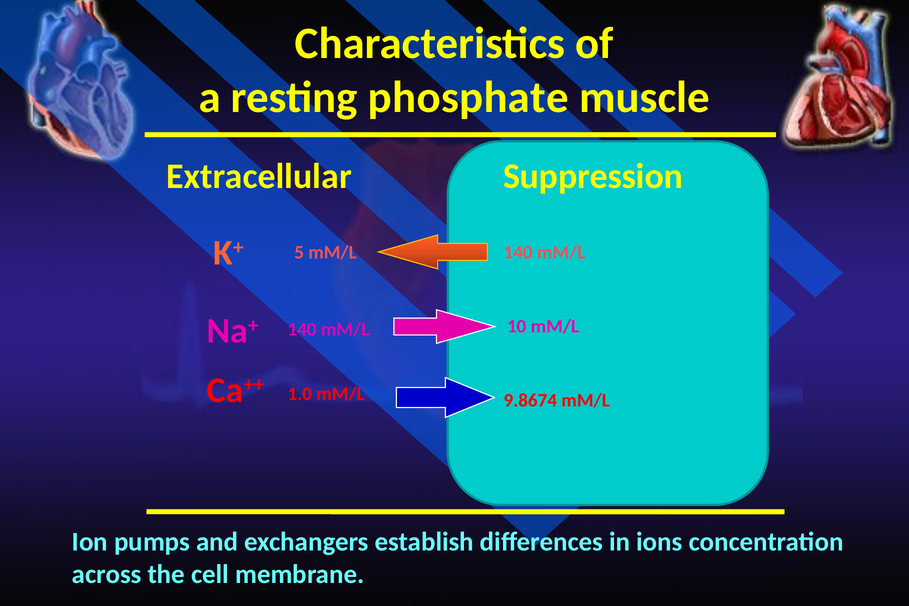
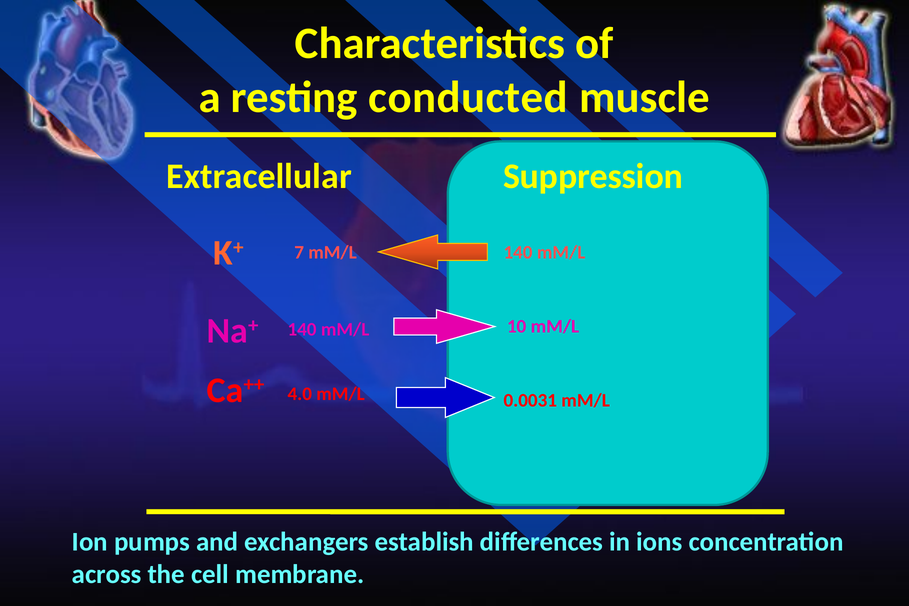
phosphate: phosphate -> conducted (468, 97)
5: 5 -> 7 (299, 252)
1.0: 1.0 -> 4.0 (300, 394)
9.8674: 9.8674 -> 0.0031 (530, 401)
